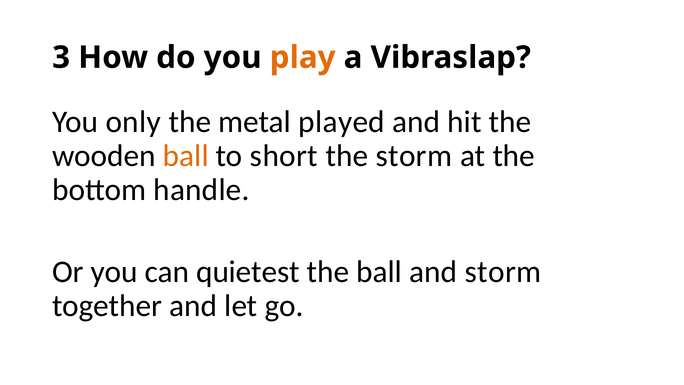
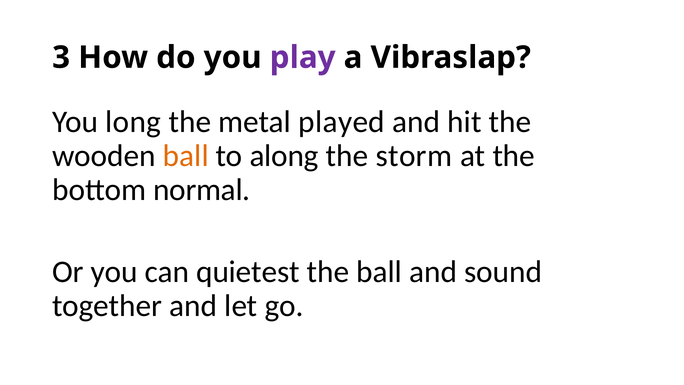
play colour: orange -> purple (303, 57)
only: only -> long (133, 122)
short: short -> along (284, 156)
handle: handle -> normal (202, 190)
and storm: storm -> sound (503, 272)
